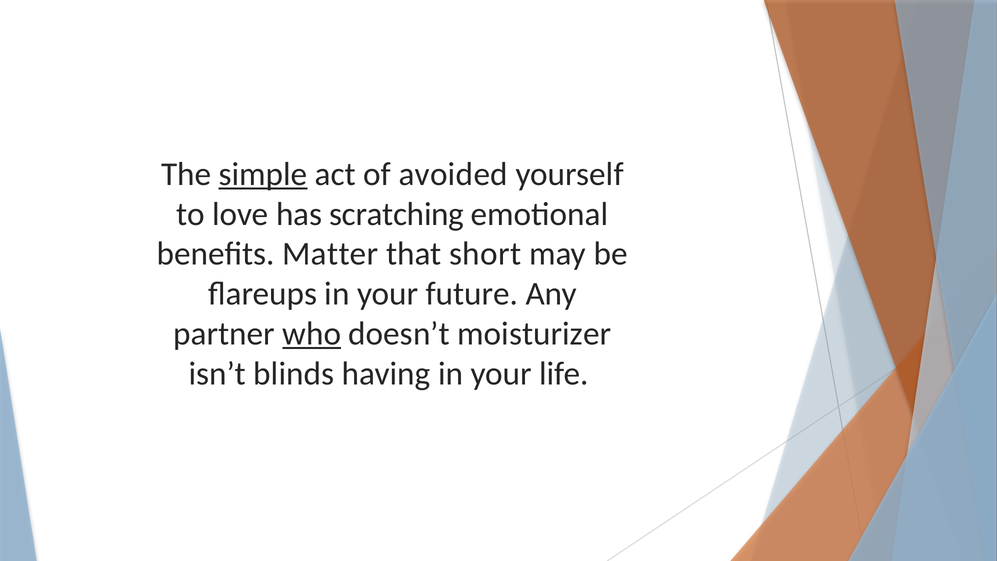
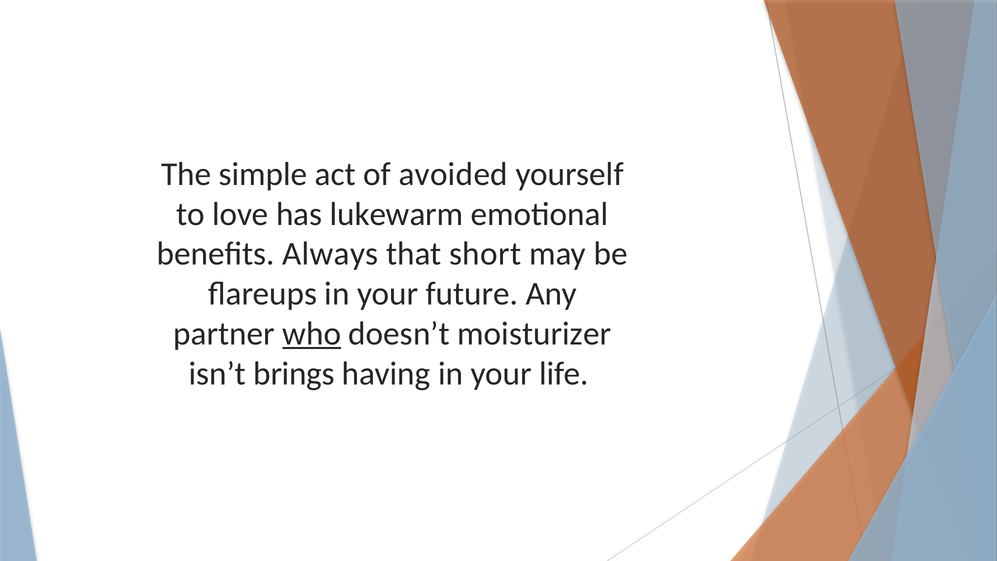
simple underline: present -> none (263, 174)
scratching: scratching -> lukewarm (397, 214)
Matter: Matter -> Always (330, 254)
blinds: blinds -> brings (294, 374)
